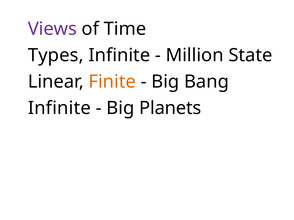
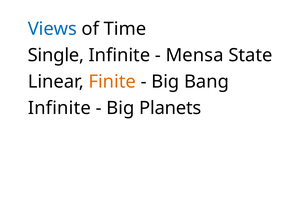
Views colour: purple -> blue (52, 29)
Types: Types -> Single (56, 55)
Million: Million -> Mensa (195, 55)
